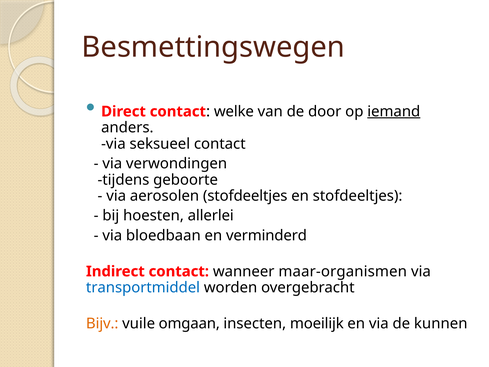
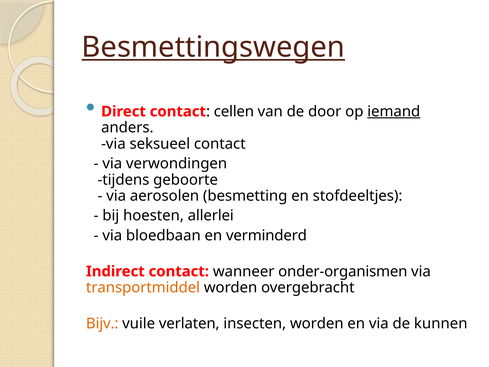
Besmettingswegen underline: none -> present (213, 47)
welke: welke -> cellen (234, 111)
aerosolen stofdeeltjes: stofdeeltjes -> besmetting (245, 196)
maar-organismen: maar-organismen -> onder-organismen (343, 271)
transportmiddel colour: blue -> orange (143, 287)
omgaan: omgaan -> verlaten (189, 323)
insecten moeilijk: moeilijk -> worden (317, 323)
